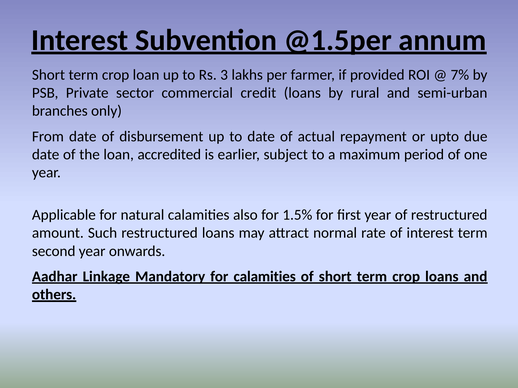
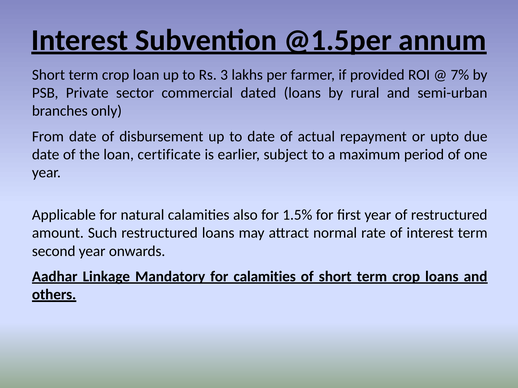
credit: credit -> dated (258, 93)
accredited: accredited -> certificate (169, 155)
